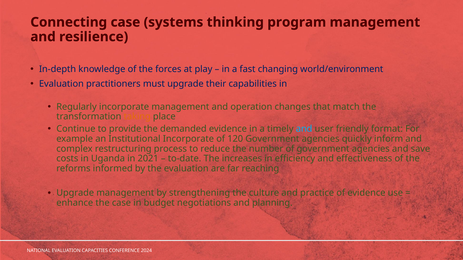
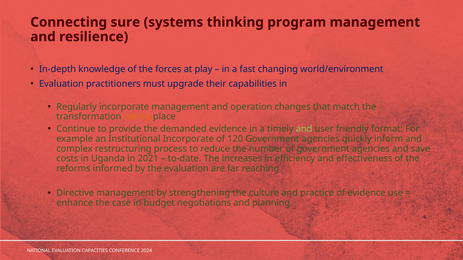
Connecting case: case -> sure (125, 22)
and colour: light blue -> light green (304, 129)
Upgrade: Upgrade -> Directive (75, 193)
